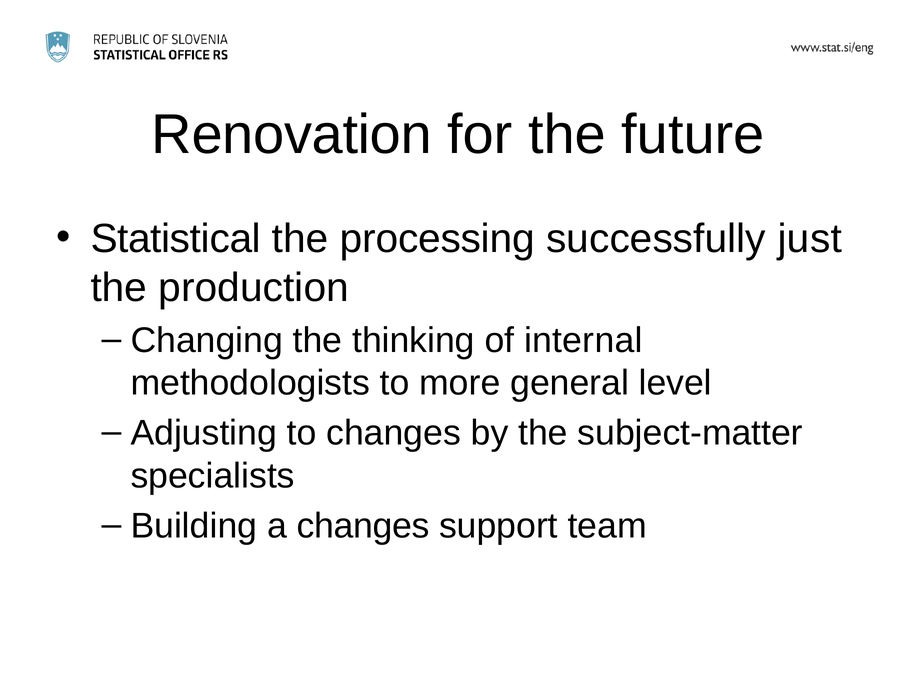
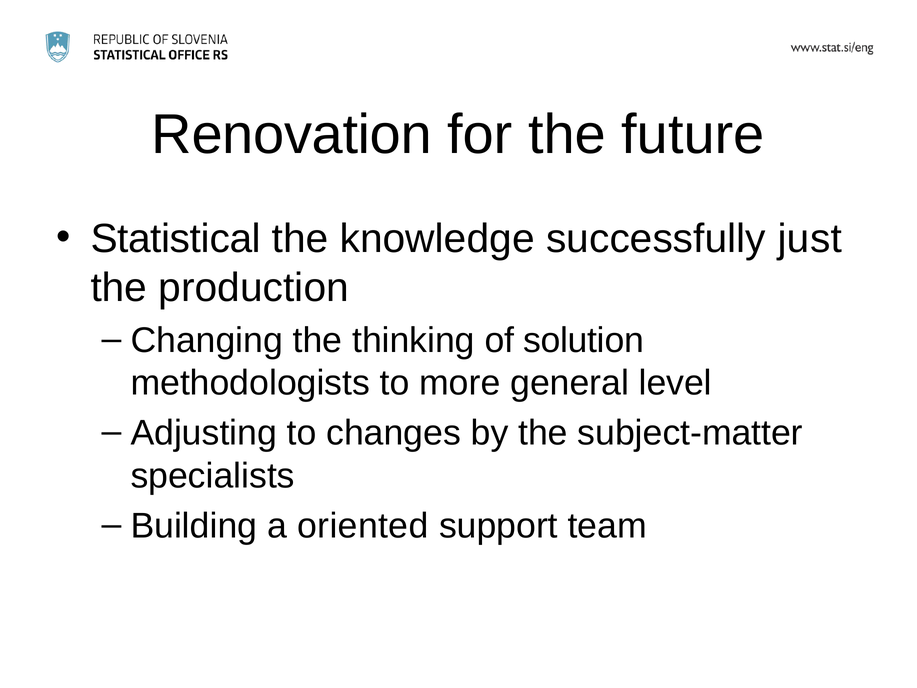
processing: processing -> knowledge (437, 239)
internal: internal -> solution (584, 340)
a changes: changes -> oriented (363, 526)
